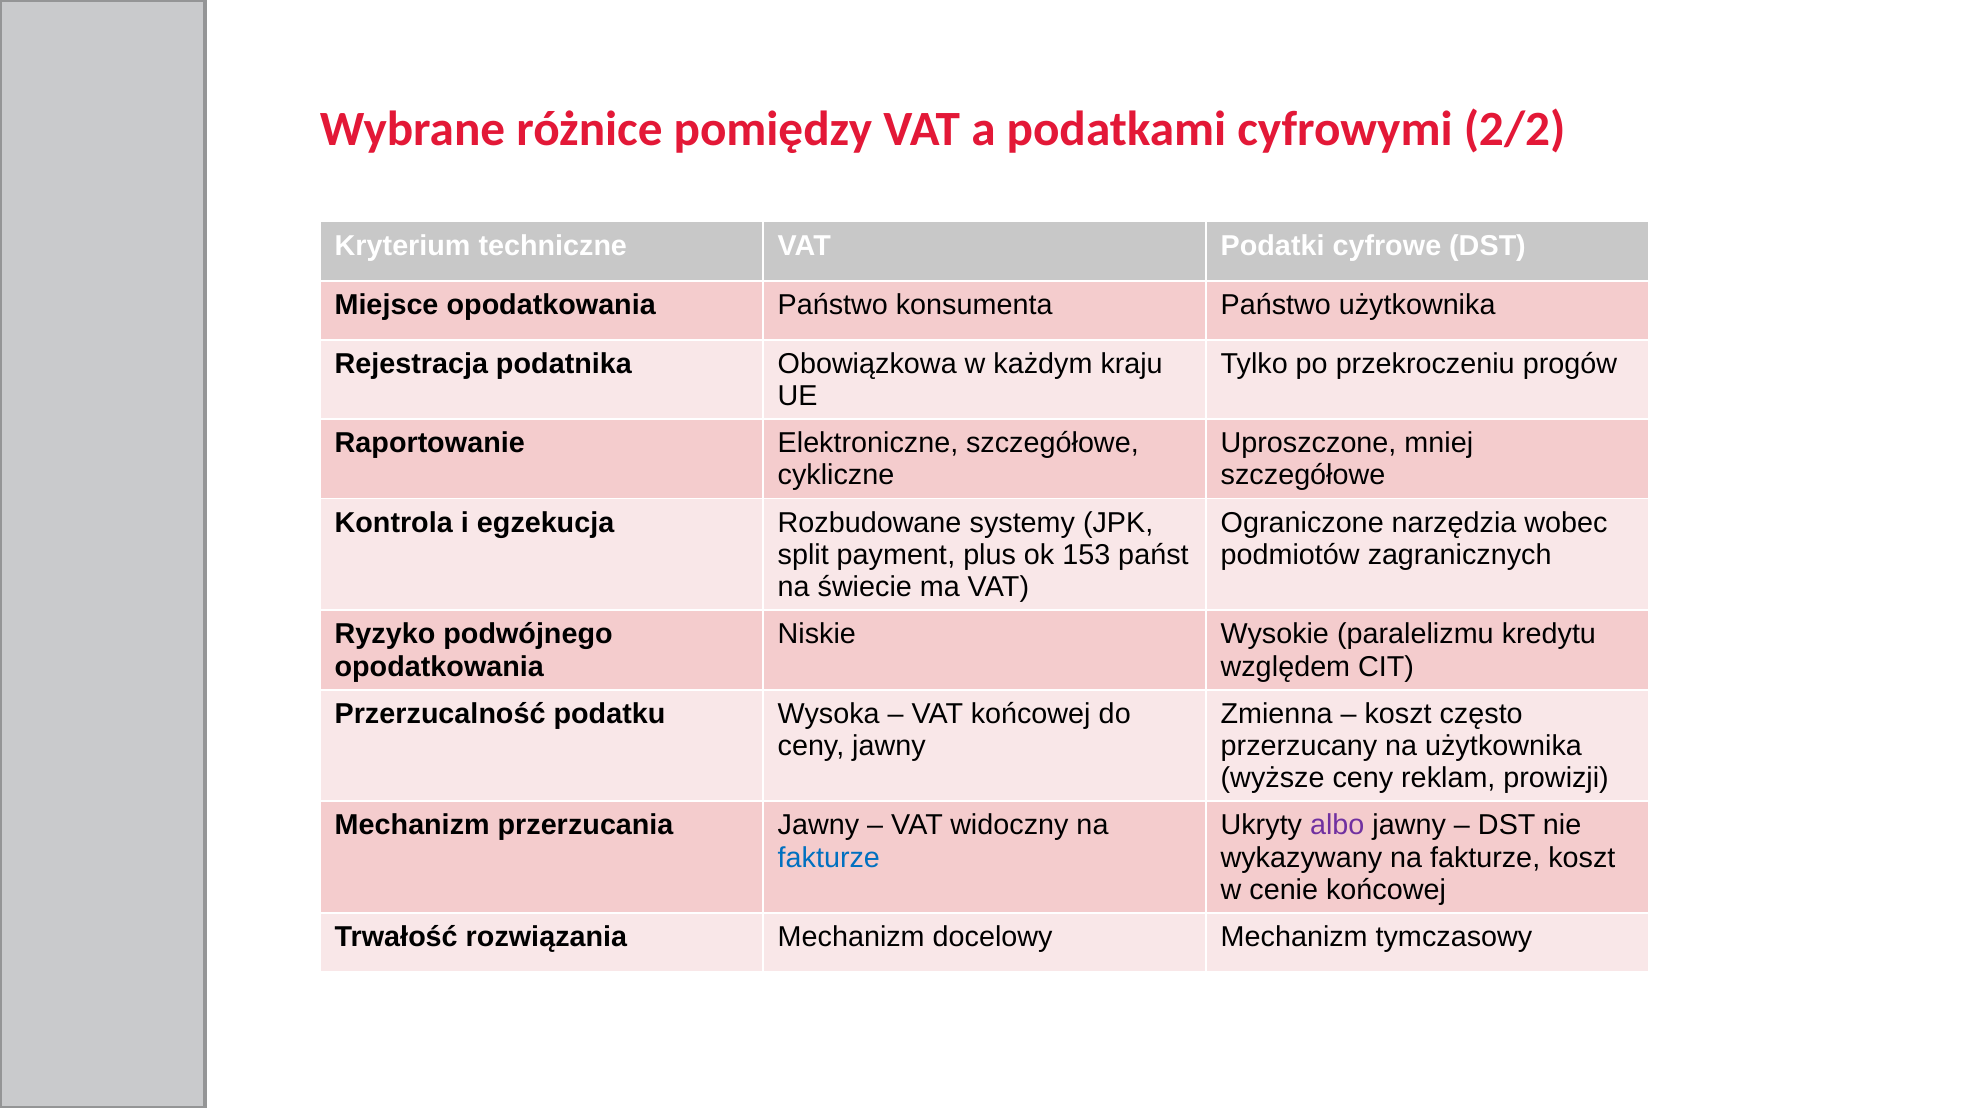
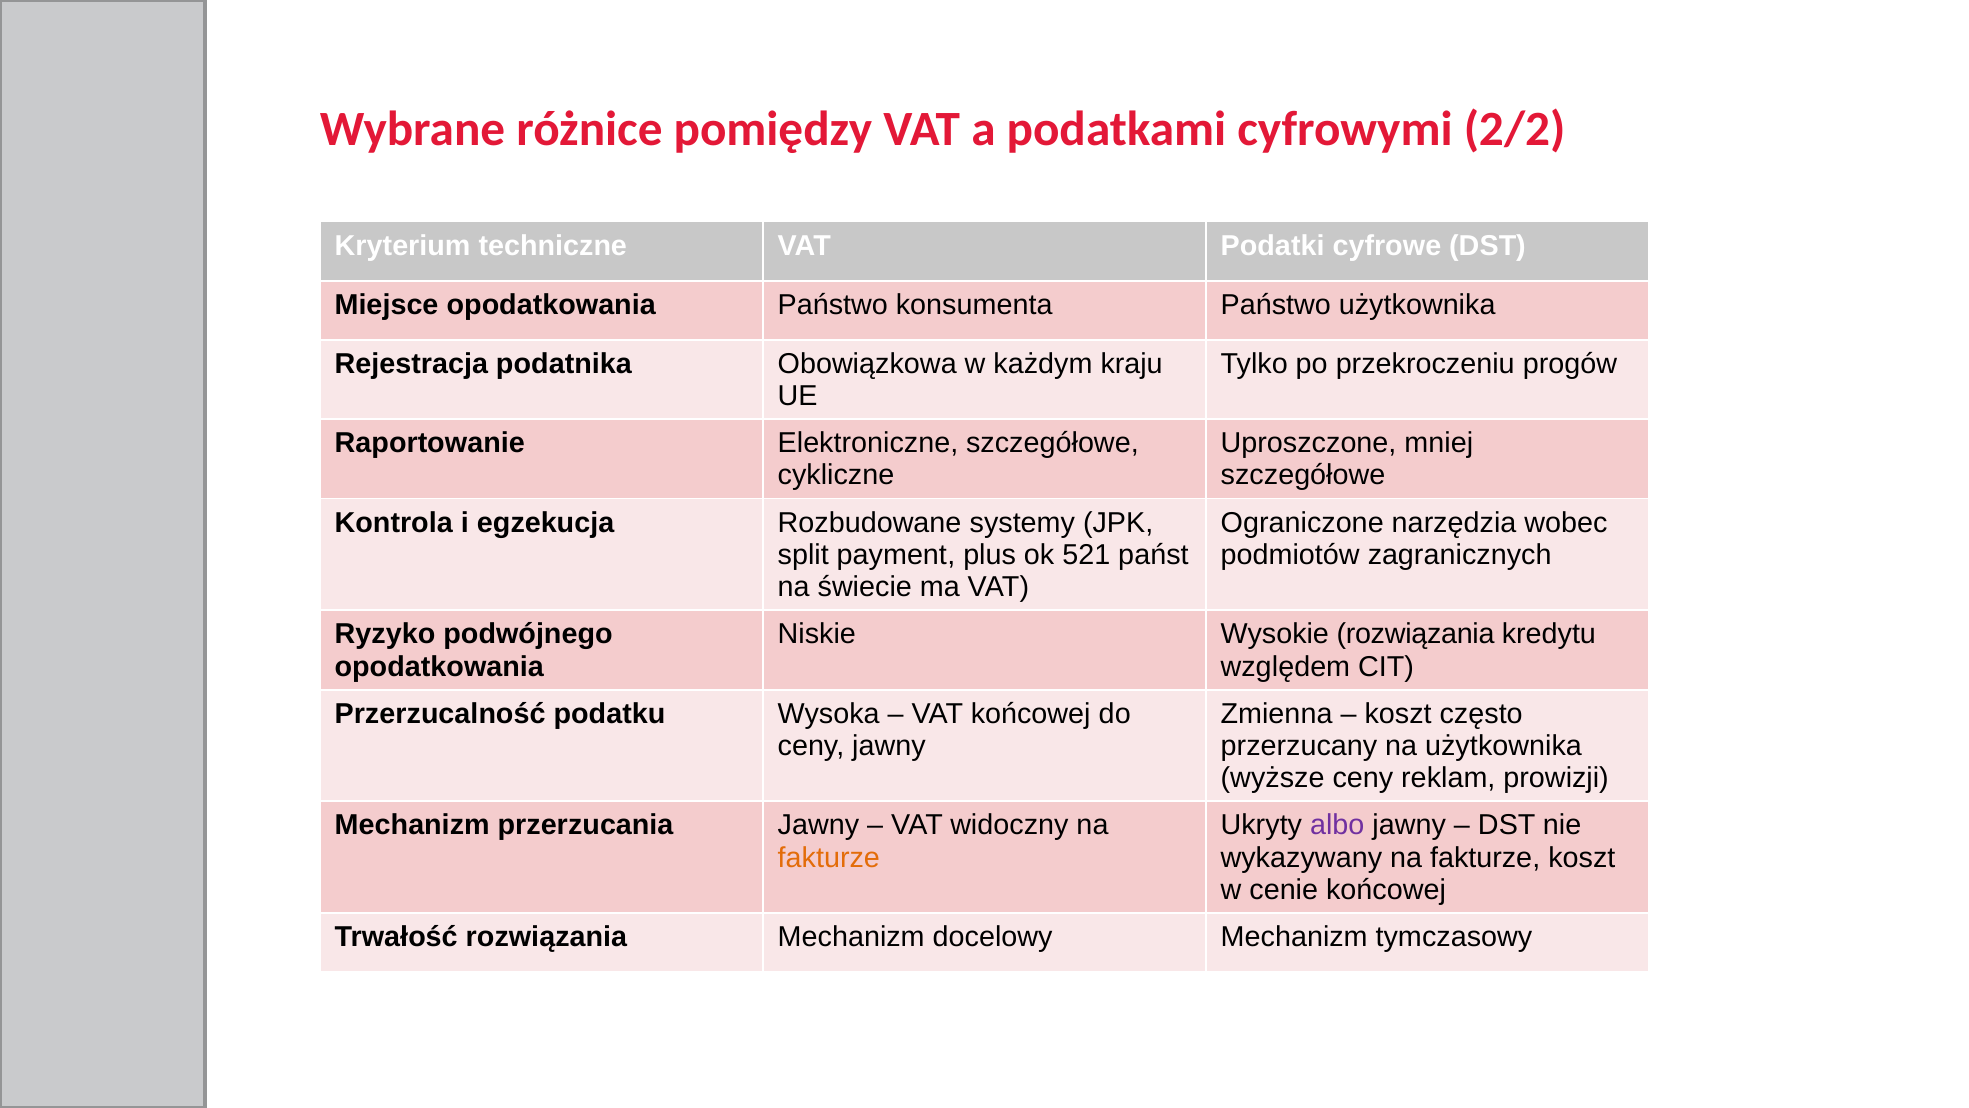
153: 153 -> 521 (1086, 555)
Wysokie paralelizmu: paralelizmu -> rozwiązania (1416, 634)
fakturze colour: blue -> orange (829, 857)
